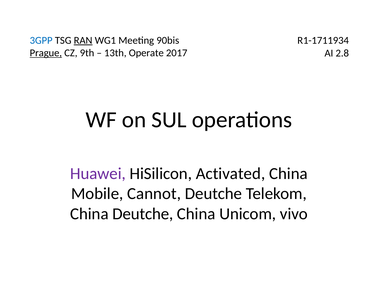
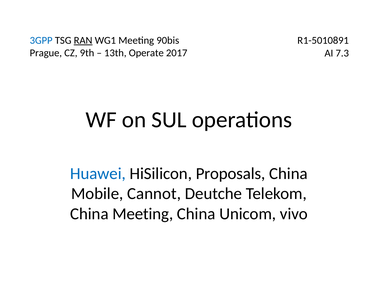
R1-1711934: R1-1711934 -> R1-5010891 (323, 41)
Prague underline: present -> none (46, 53)
2.8: 2.8 -> 7.3 (342, 53)
Huawei colour: purple -> blue (98, 174)
Activated: Activated -> Proposals (231, 174)
China Deutche: Deutche -> Meeting (143, 214)
